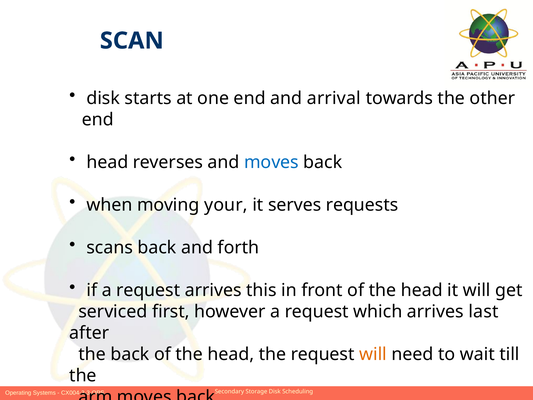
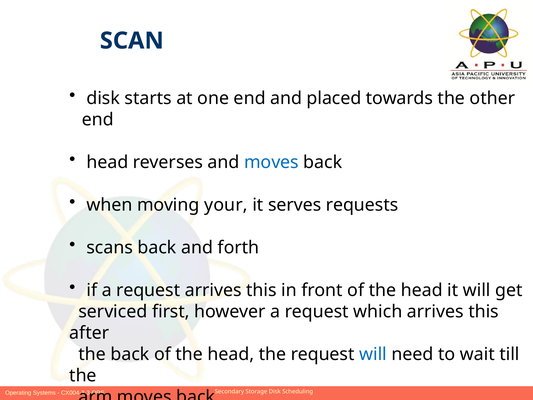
arrival: arrival -> placed (334, 98)
which arrives last: last -> this (484, 311)
will colour: orange -> blue (373, 354)
